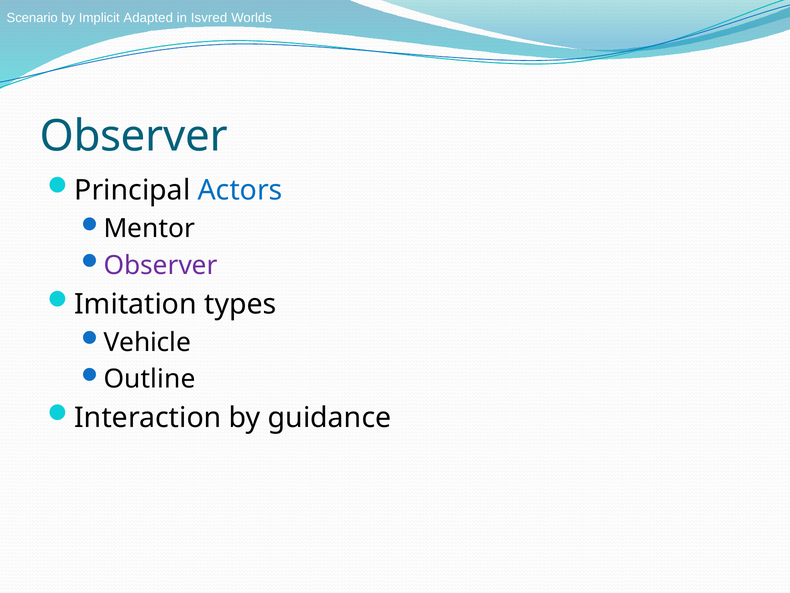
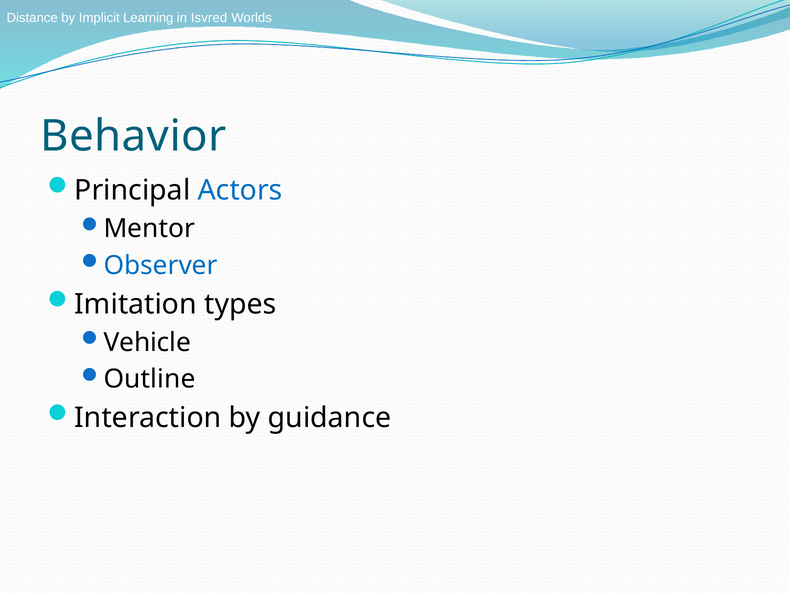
Scenario: Scenario -> Distance (32, 18)
Adapted: Adapted -> Learning (148, 18)
Observer: Observer -> Behavior (133, 136)
Observer colour: purple -> blue (161, 265)
